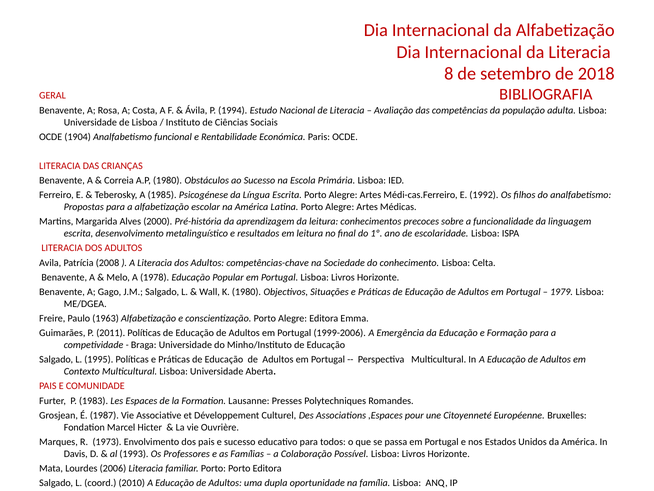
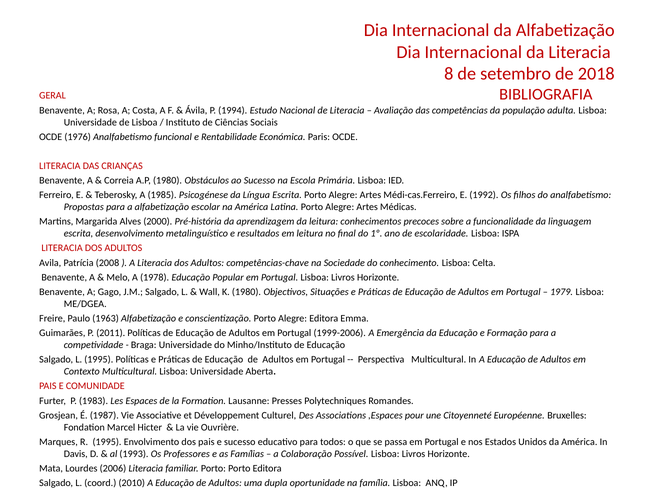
1904: 1904 -> 1976 (78, 137)
R 1973: 1973 -> 1995 (107, 441)
